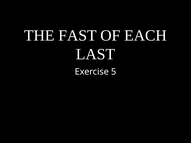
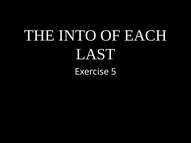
FAST: FAST -> INTO (77, 36)
